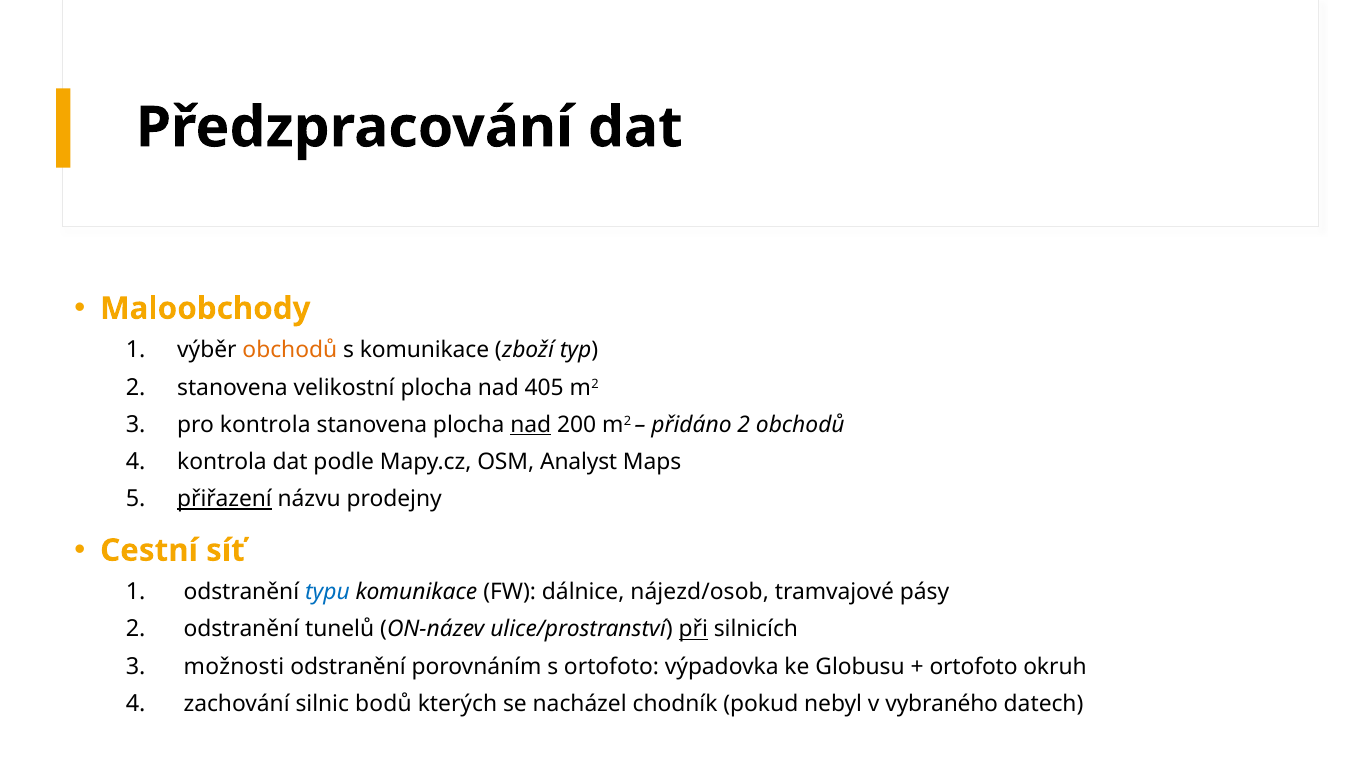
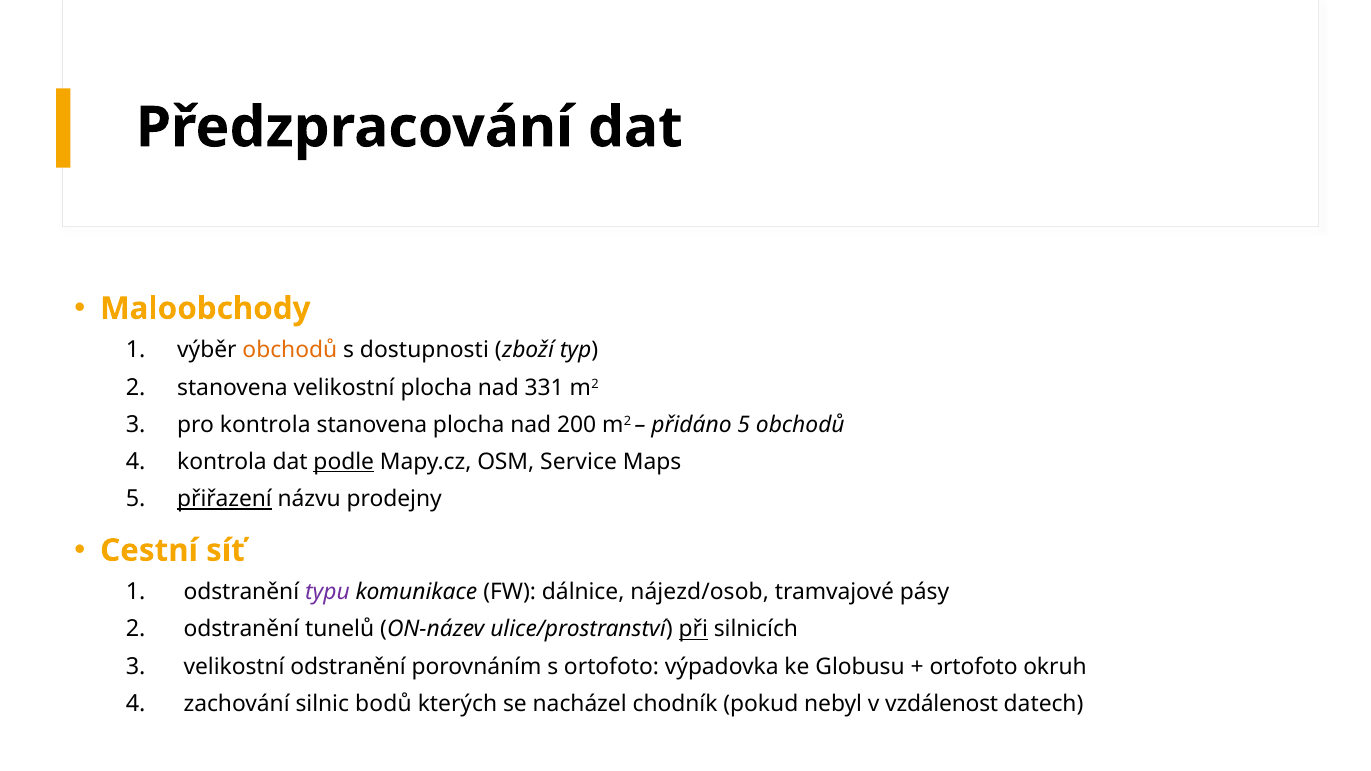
s komunikace: komunikace -> dostupnosti (424, 350)
405: 405 -> 331 (544, 388)
nad underline: present -> none (531, 425)
přidáno 2: 2 -> 5 (744, 425)
podle underline: none -> present (344, 462)
Analyst: Analyst -> Service (579, 462)
typu colour: blue -> purple (327, 592)
možnosti: možnosti -> velikostní (234, 667)
vybraného: vybraného -> vzdálenost (942, 704)
